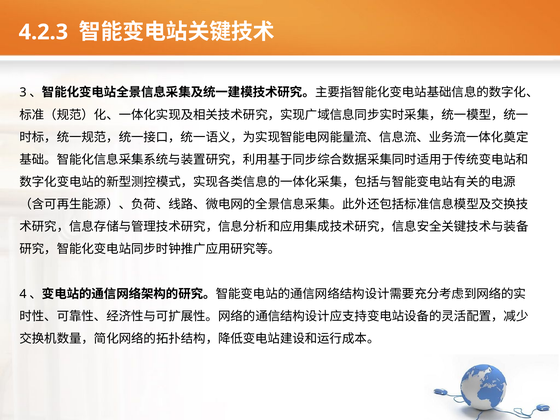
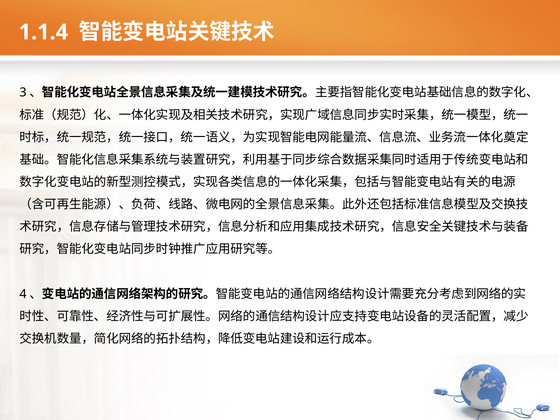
4.2.3: 4.2.3 -> 1.1.4 (43, 32)
